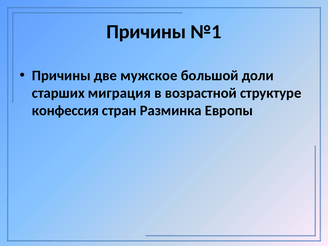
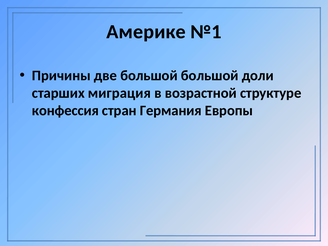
Причины: Причины -> Америке (146, 32)
две мужское: мужское -> большой (149, 75)
Разминка: Разминка -> Германия (171, 110)
